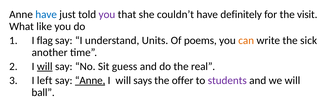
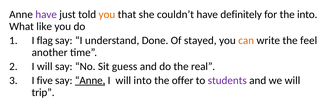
have colour: blue -> purple (46, 15)
you colour: purple -> orange (107, 15)
the visit: visit -> into (307, 15)
Units: Units -> Done (155, 41)
poems: poems -> stayed (200, 41)
sick: sick -> feel (309, 41)
will underline: present -> none (45, 67)
left: left -> five (45, 81)
will says: says -> into (143, 81)
ball: ball -> trip (43, 93)
